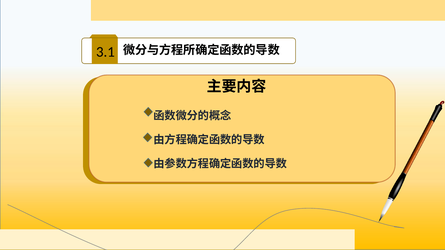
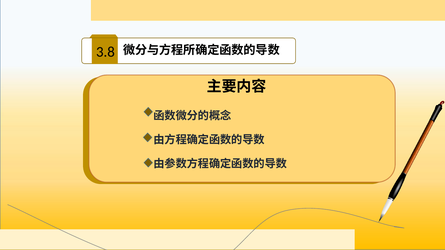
3.1: 3.1 -> 3.8 (105, 52)
